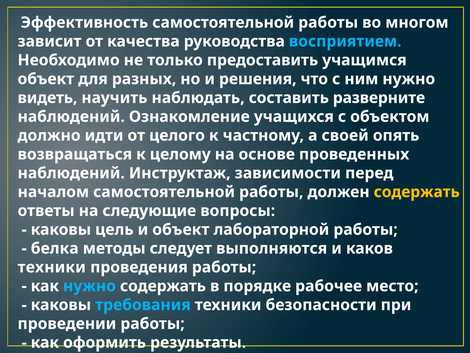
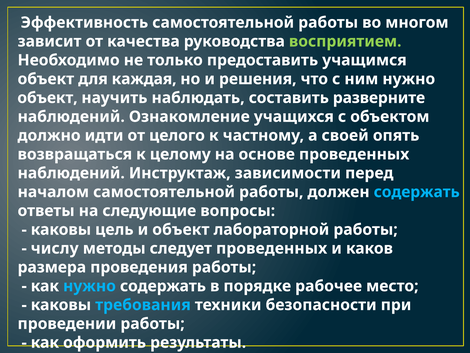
восприятием colour: light blue -> light green (345, 41)
разных: разных -> каждая (144, 79)
видеть: видеть -> объект (47, 98)
содержать colour: yellow -> light blue (417, 192)
белка: белка -> числу (55, 248)
следует выполняются: выполняются -> проведенных (272, 248)
техники: техники -> размера (52, 267)
